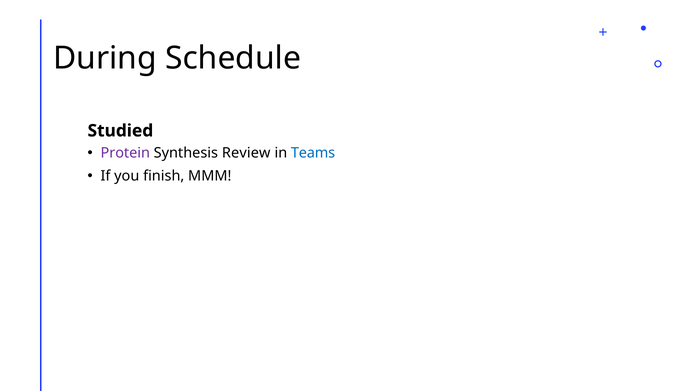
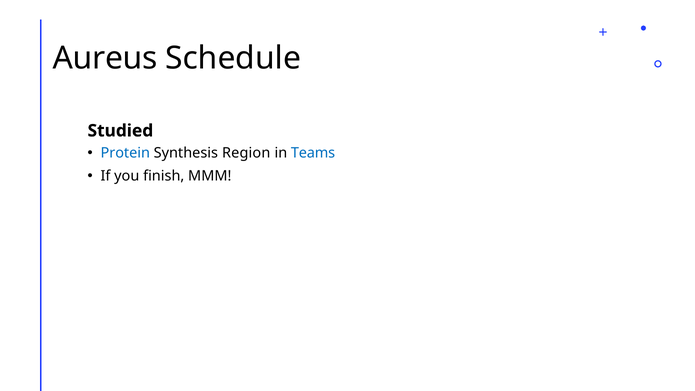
During: During -> Aureus (105, 58)
Protein colour: purple -> blue (125, 153)
Review: Review -> Region (246, 153)
